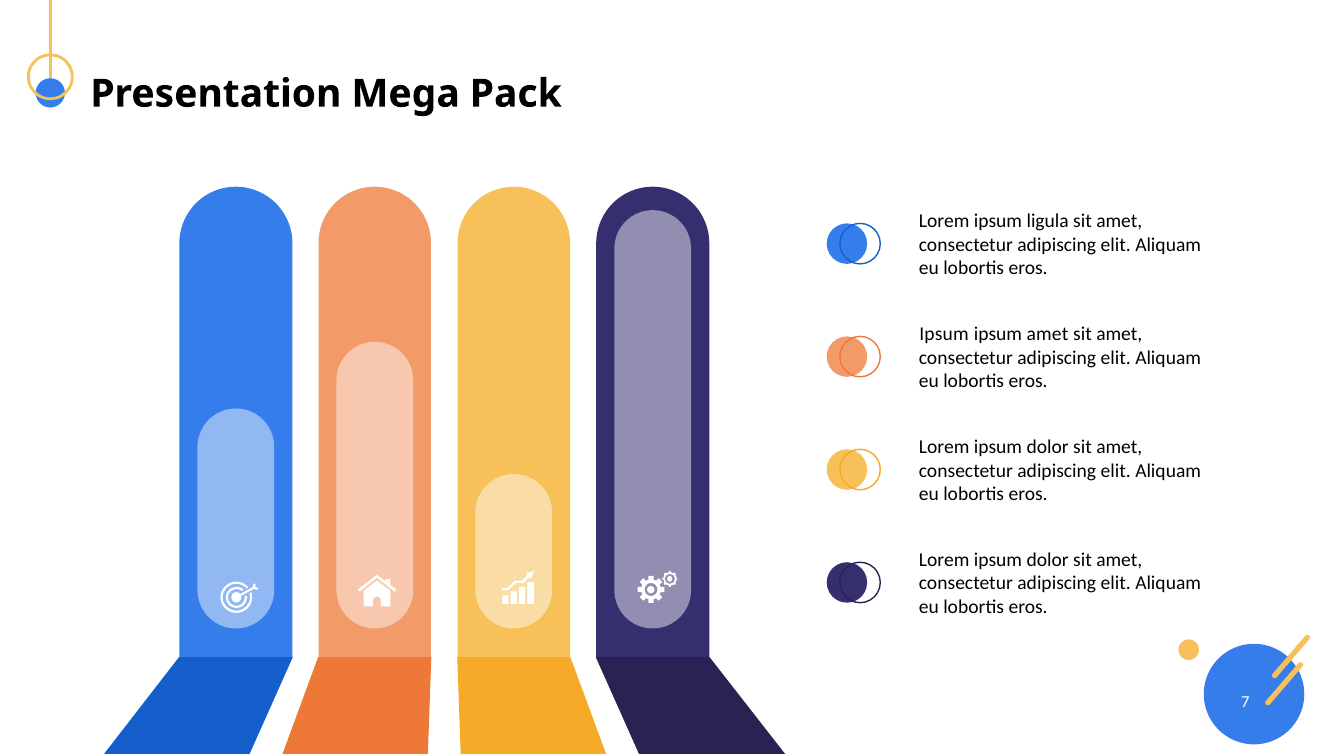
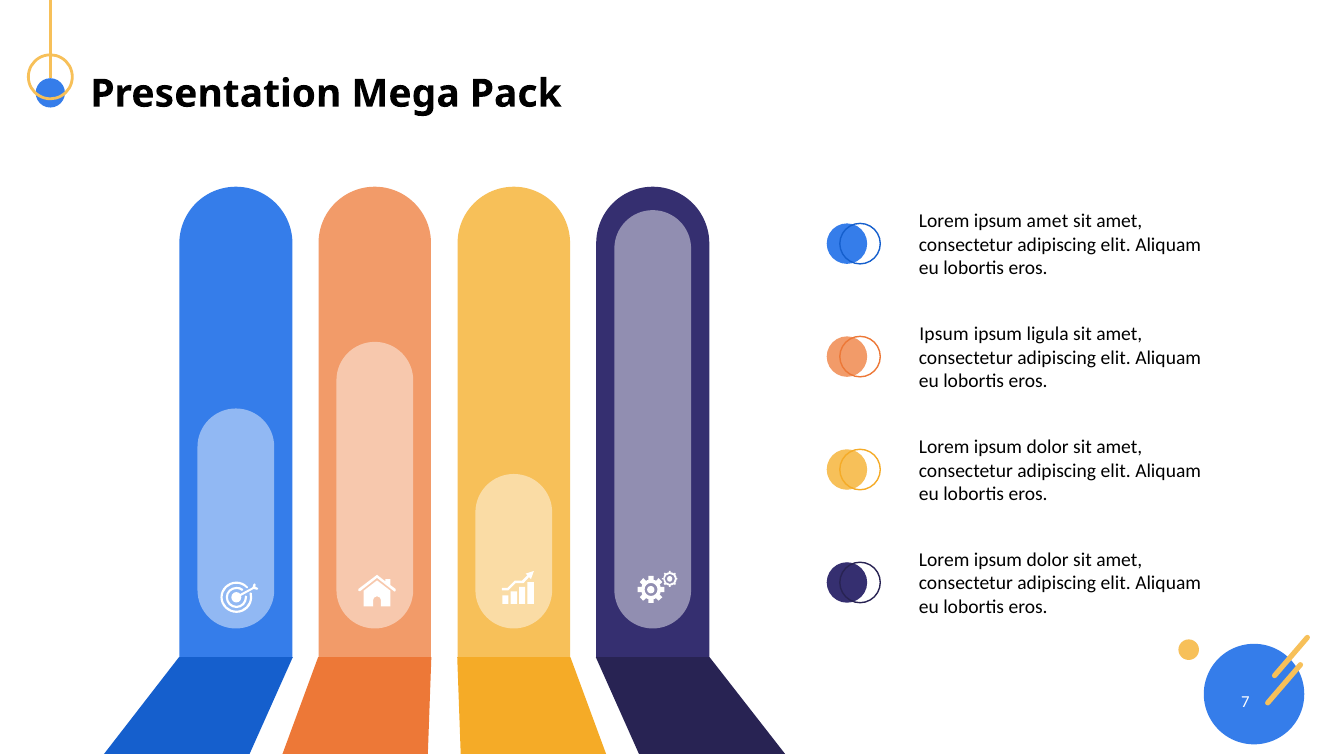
ipsum ligula: ligula -> amet (1048, 221)
ipsum amet: amet -> ligula (1048, 334)
